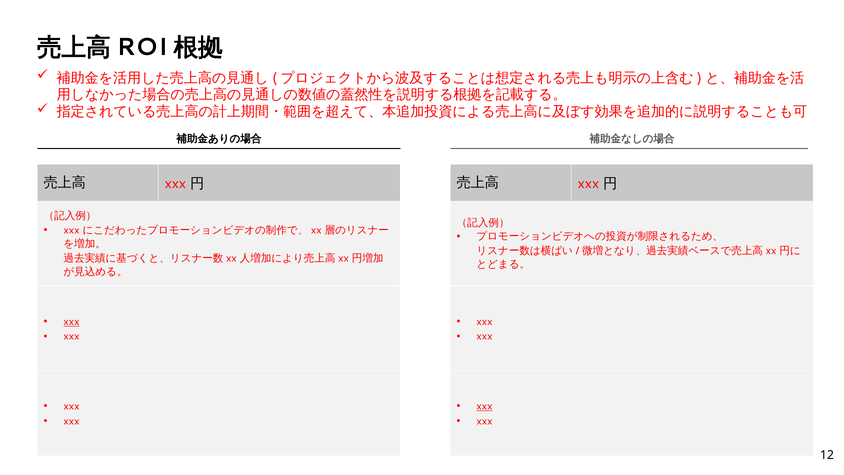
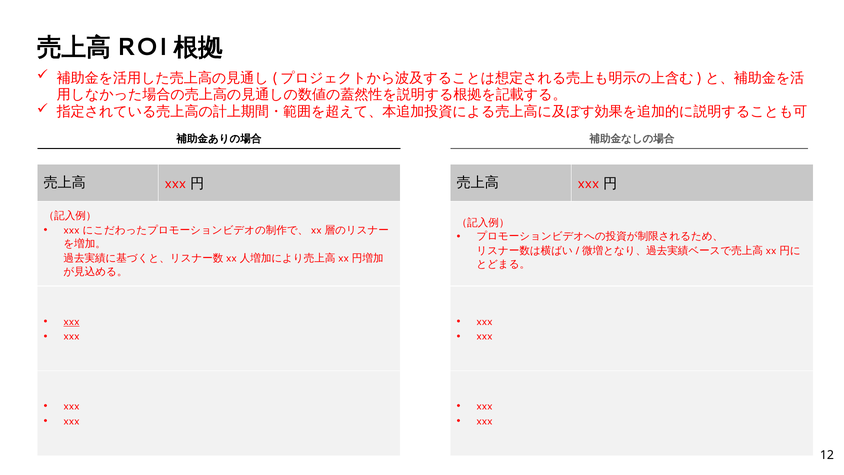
xxx underline: present -> none (485, 406)
